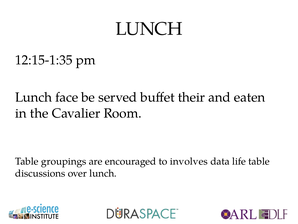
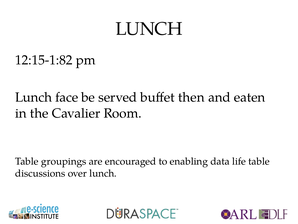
12:15-1:35: 12:15-1:35 -> 12:15-1:82 (44, 60)
their: their -> then (191, 97)
involves: involves -> enabling (189, 161)
